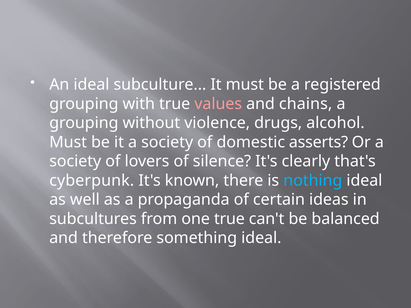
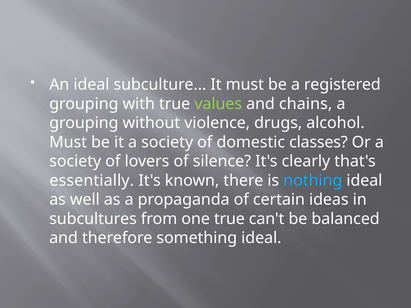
values colour: pink -> light green (218, 104)
asserts: asserts -> classes (318, 142)
cyberpunk: cyberpunk -> essentially (92, 181)
